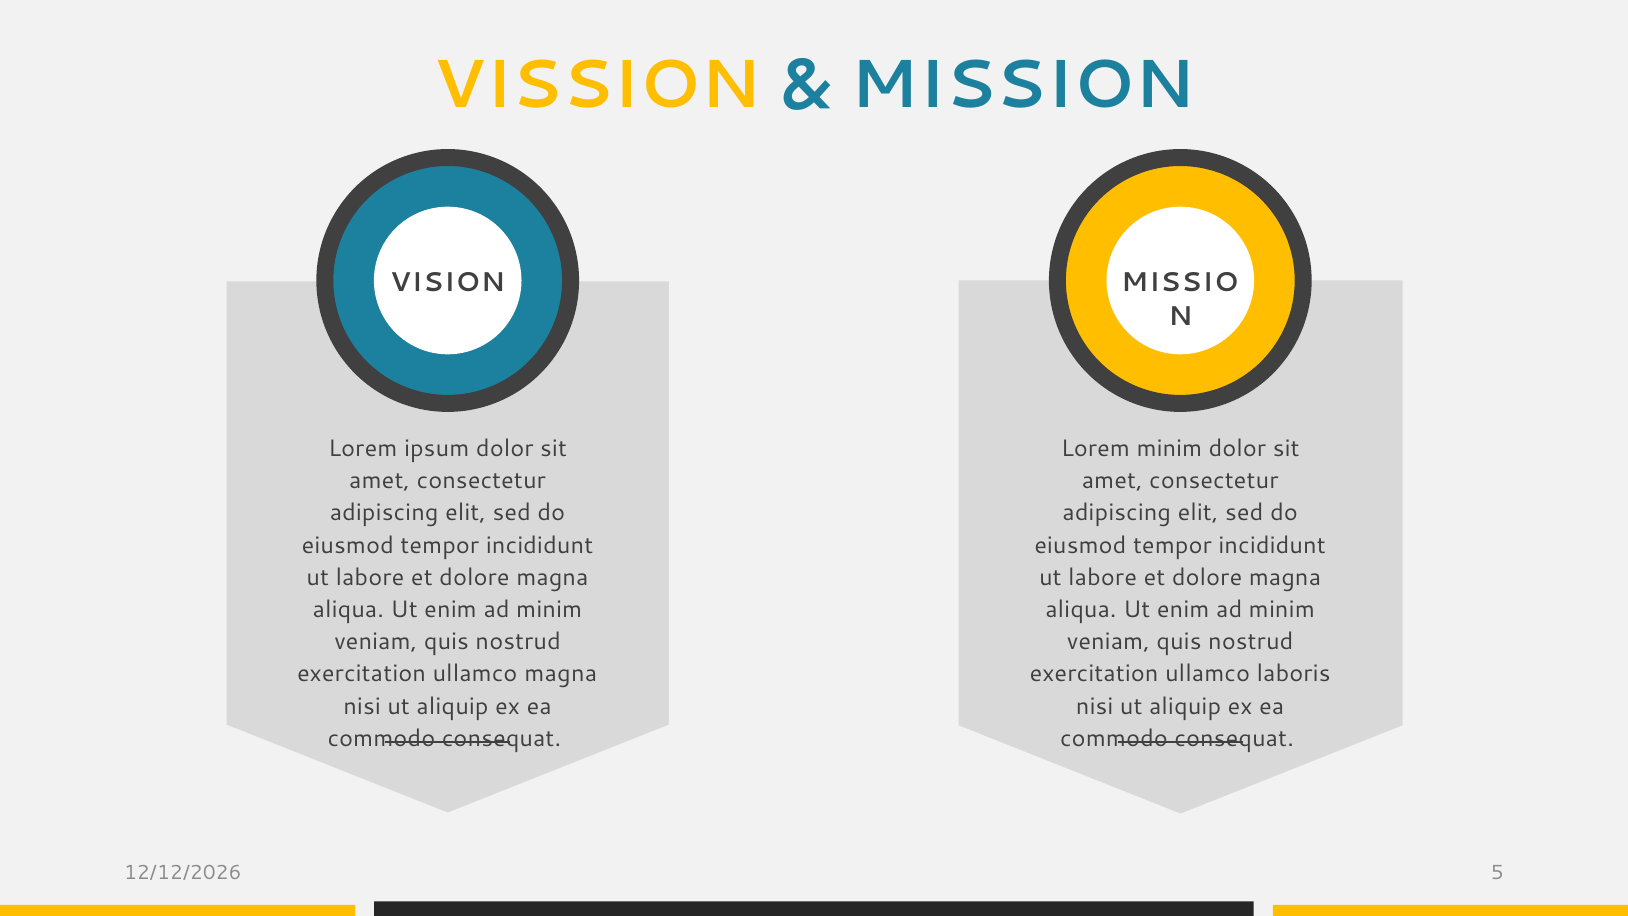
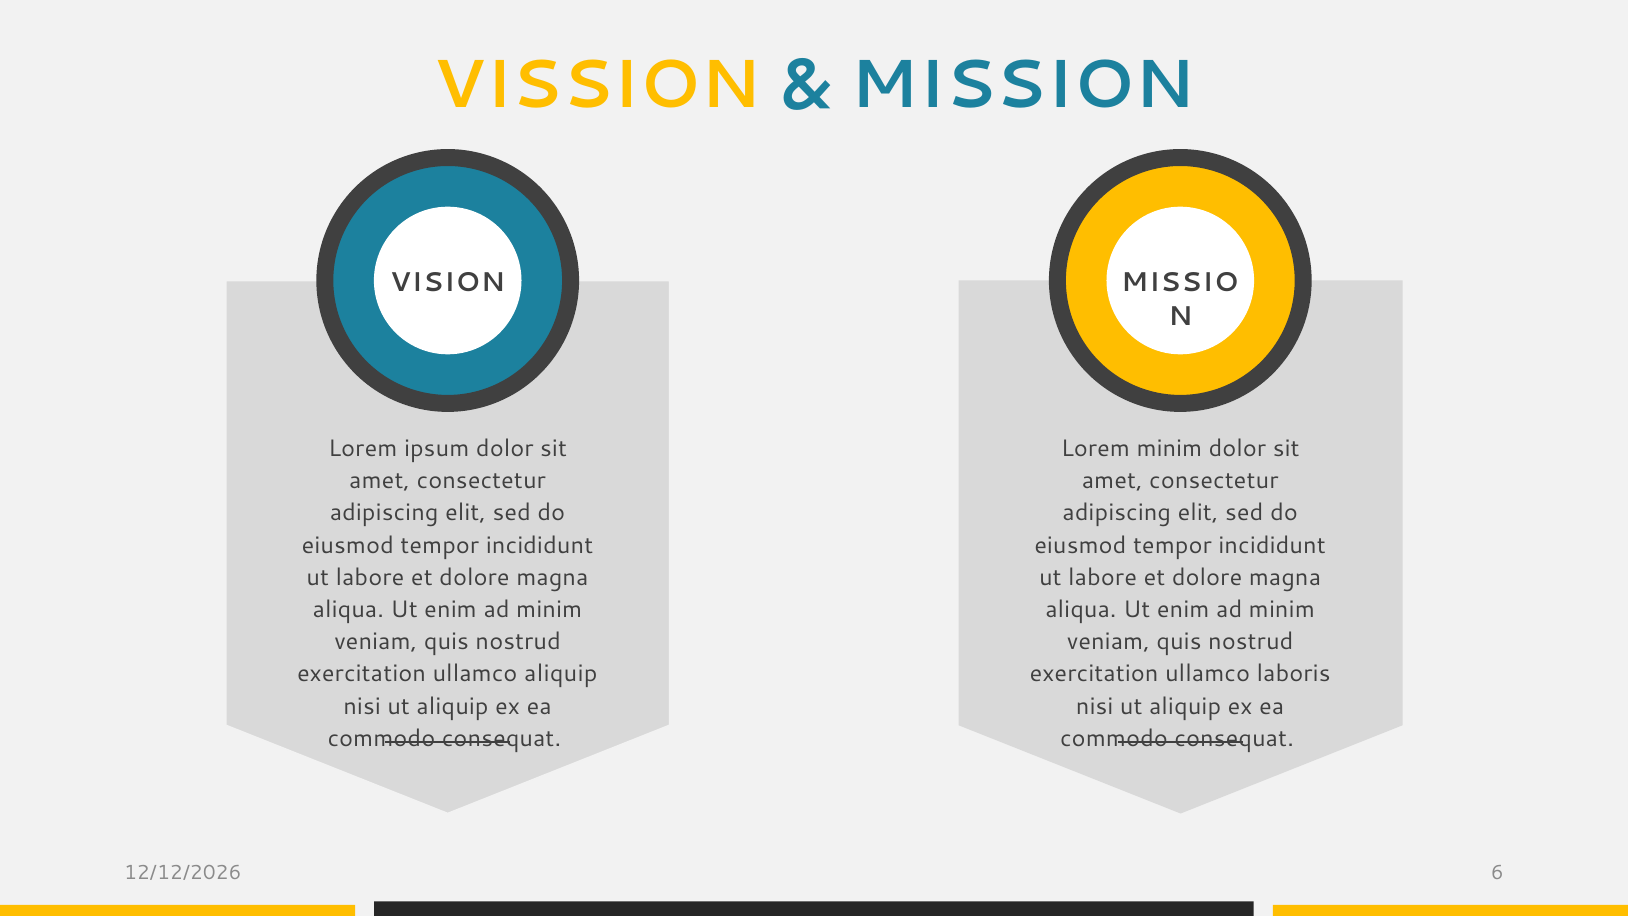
ullamco magna: magna -> aliquip (561, 674)
5: 5 -> 6 (1497, 872)
